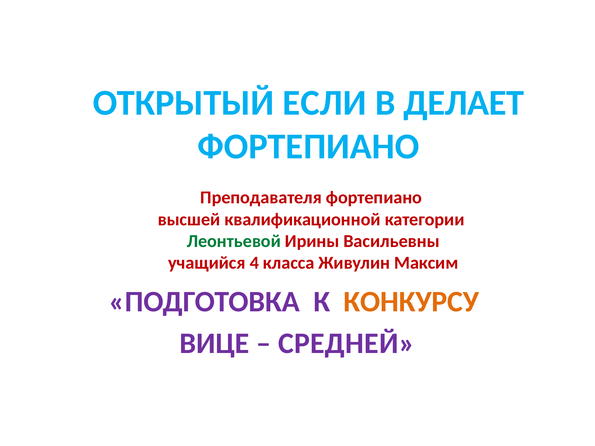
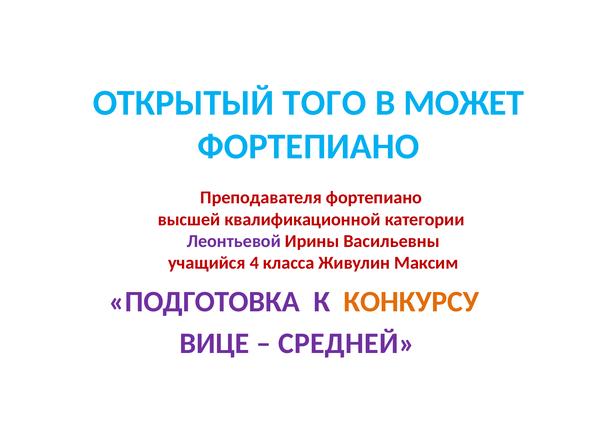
ЕСЛИ: ЕСЛИ -> ТОГО (324, 103)
ДЕЛАЕТ: ДЕЛАЕТ -> МОЖЕТ (464, 103)
Леонтьевой colour: green -> purple (234, 241)
